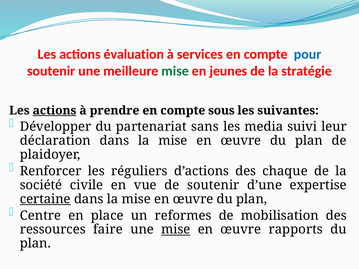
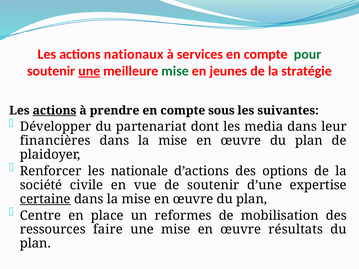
évaluation: évaluation -> nationaux (134, 54)
pour colour: blue -> green (308, 54)
une underline: none -> present (89, 71)
sans: sans -> dont (205, 127)
media suivi: suivi -> dans (302, 127)
déclaration: déclaration -> financières (55, 141)
réguliers: réguliers -> nationale (139, 171)
chaque: chaque -> options (285, 171)
mise underline: present -> none (176, 230)
rapports: rapports -> résultats (296, 230)
